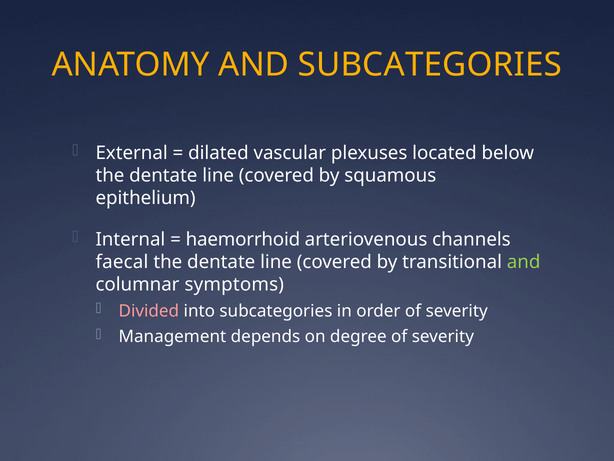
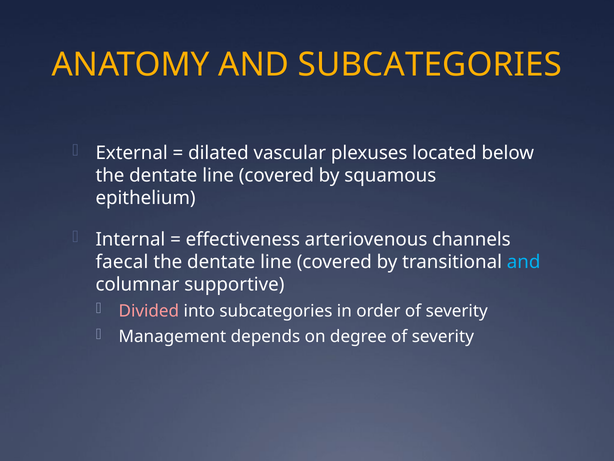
haemorrhoid: haemorrhoid -> effectiveness (243, 239)
and colour: light green -> light blue (524, 262)
symptoms: symptoms -> supportive (234, 284)
